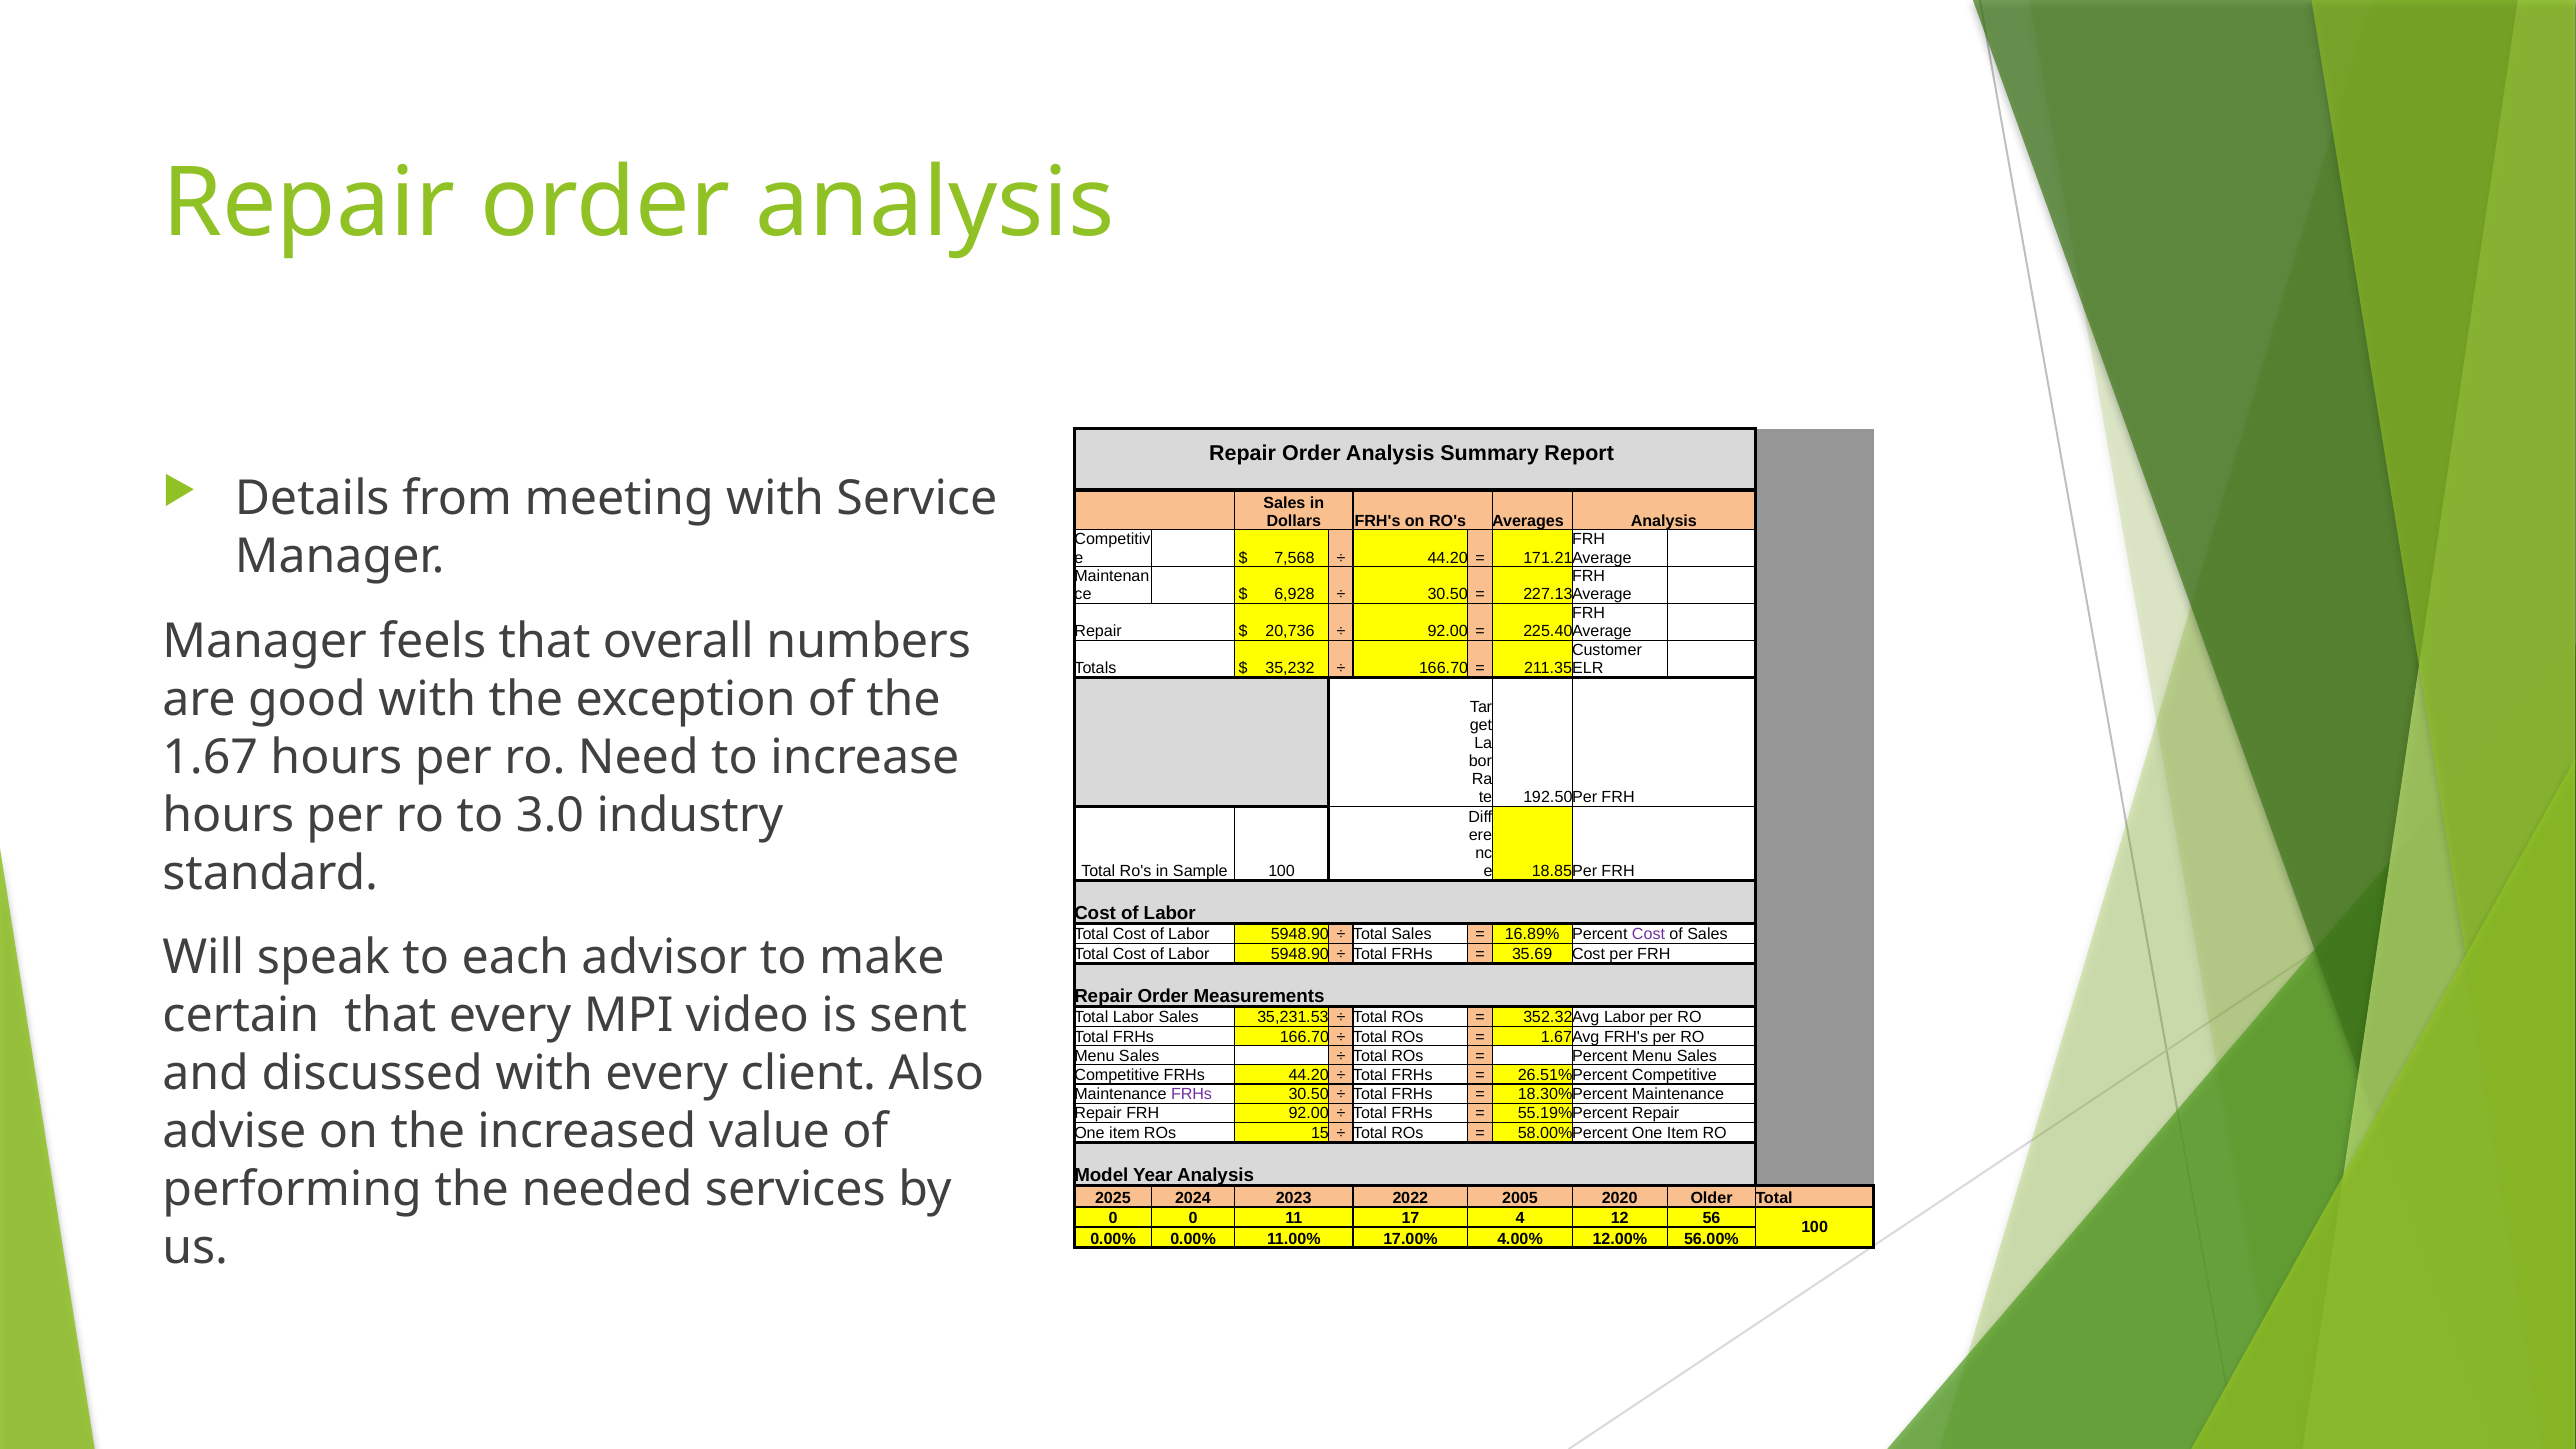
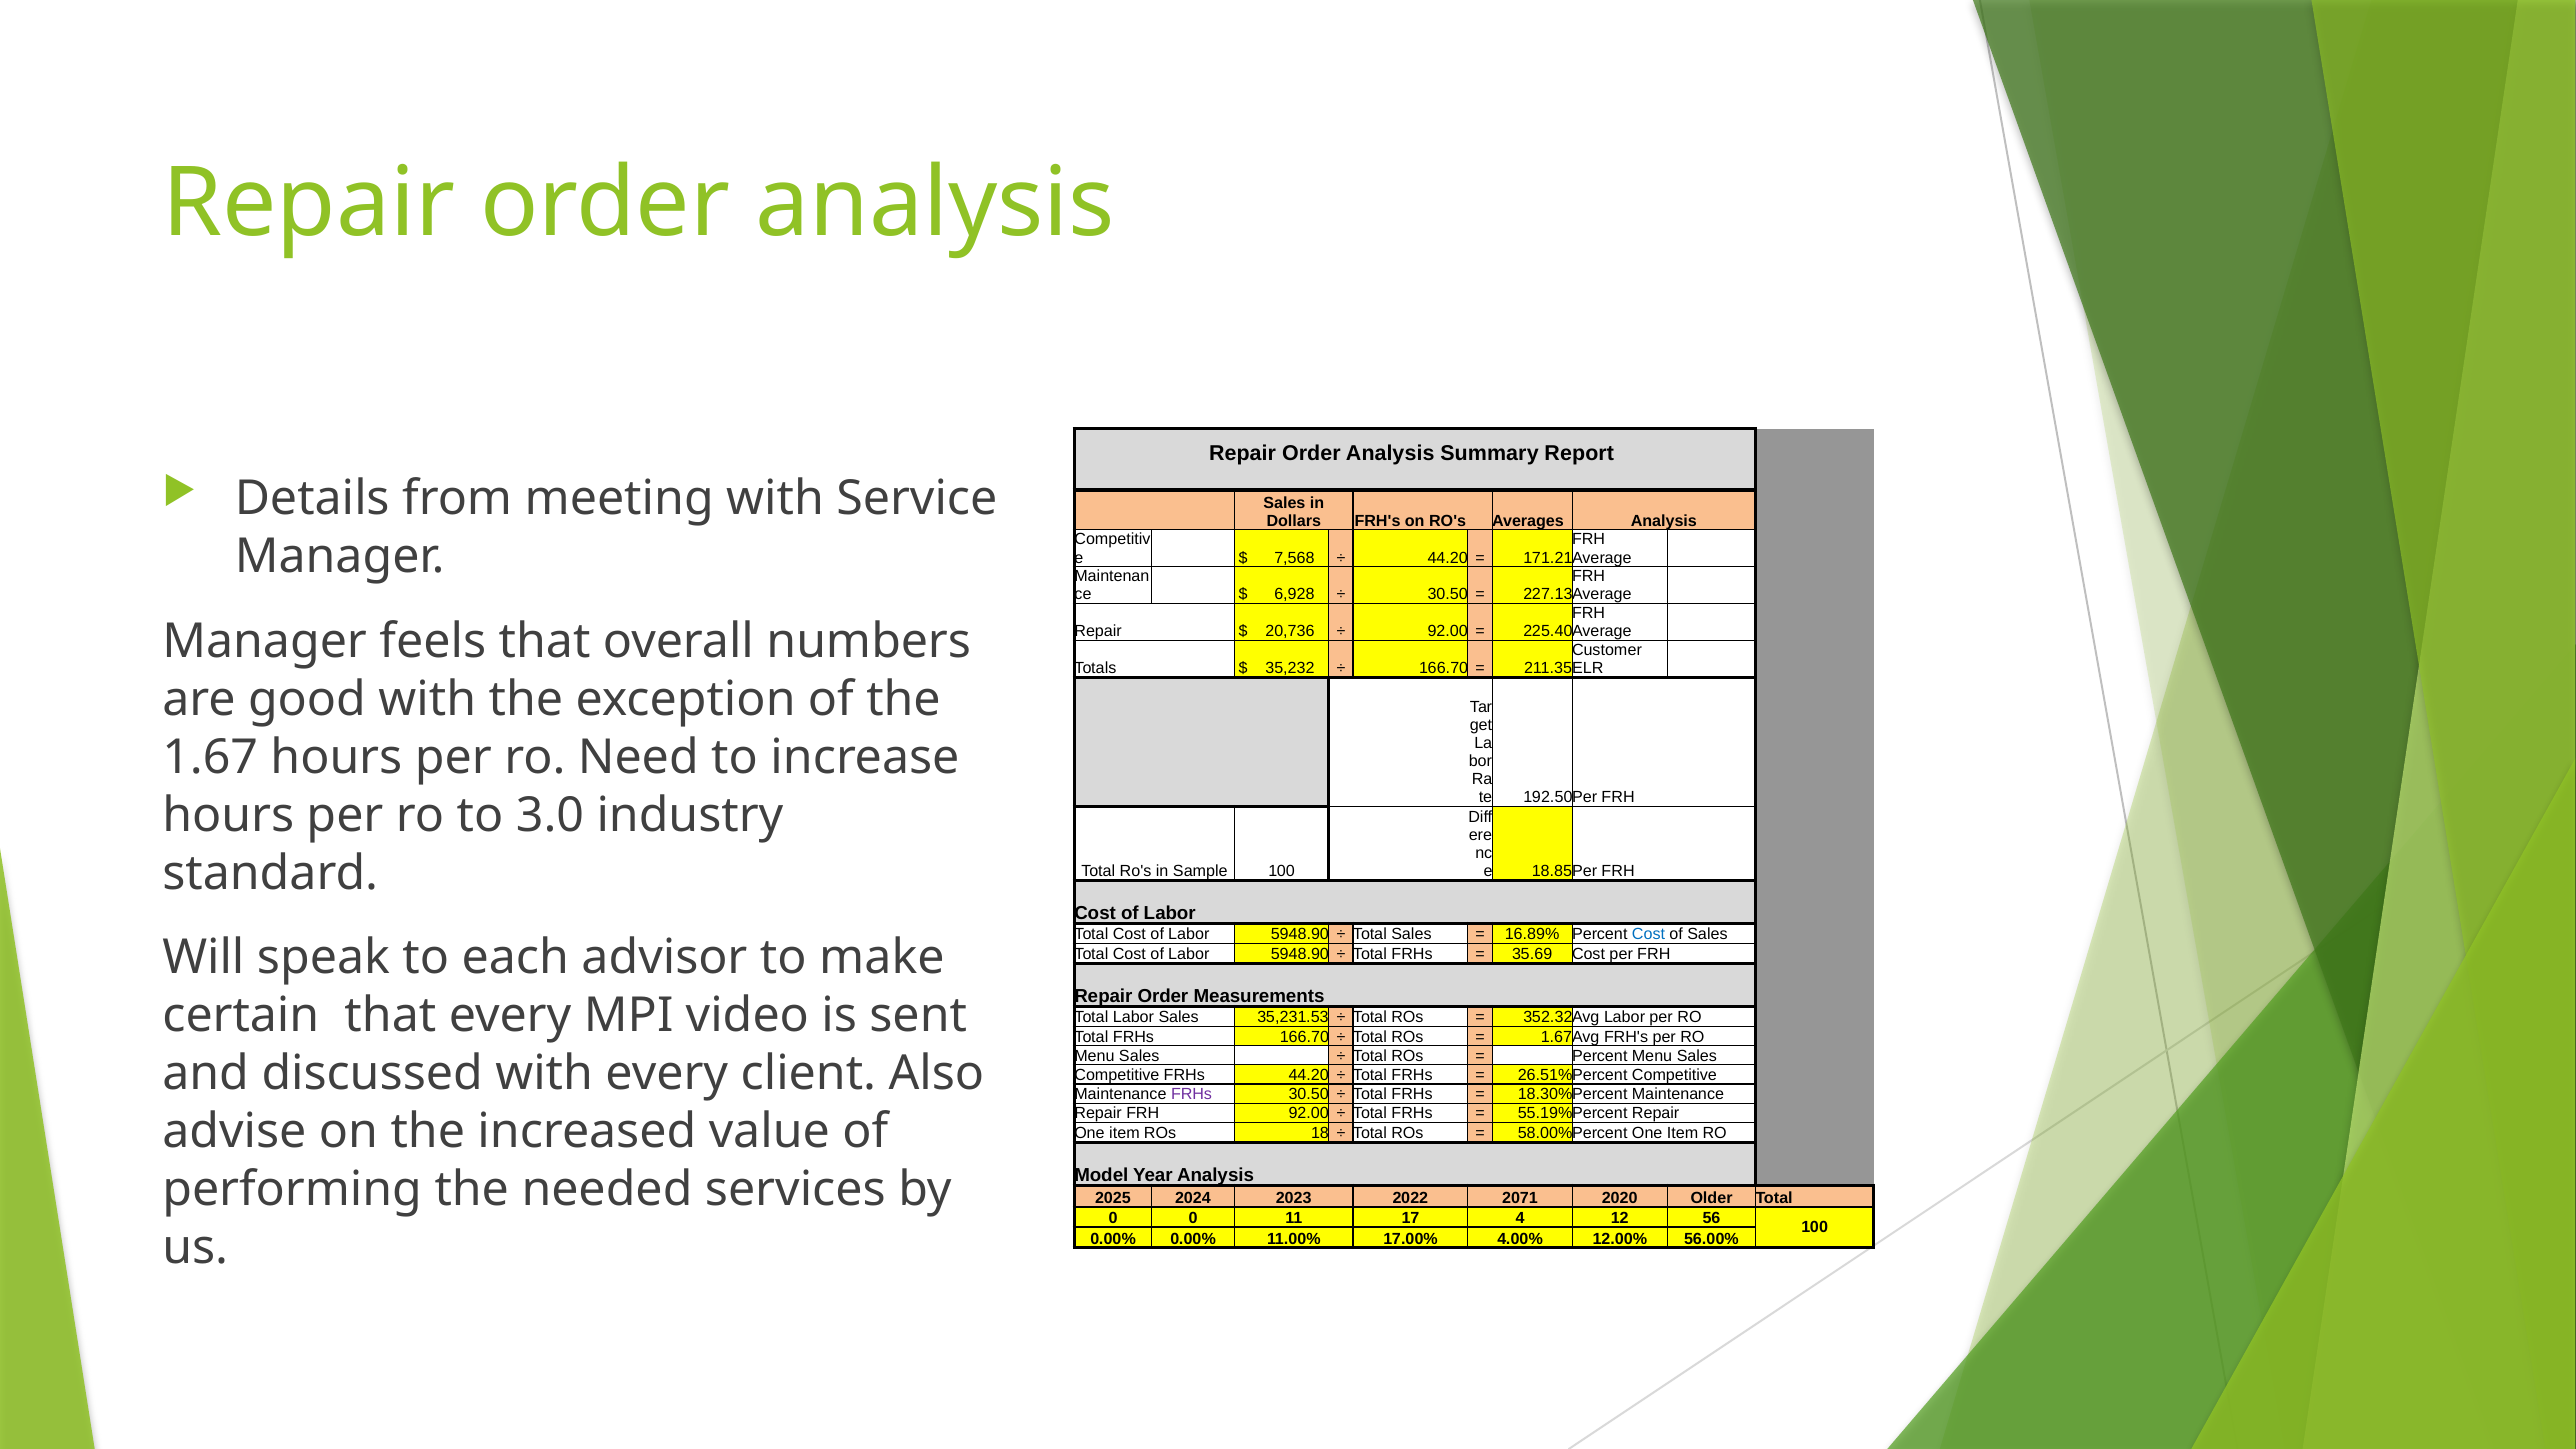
Cost colour: purple -> blue (1649, 935)
15: 15 -> 18 (1320, 1133)
2005: 2005 -> 2071 (1520, 1198)
